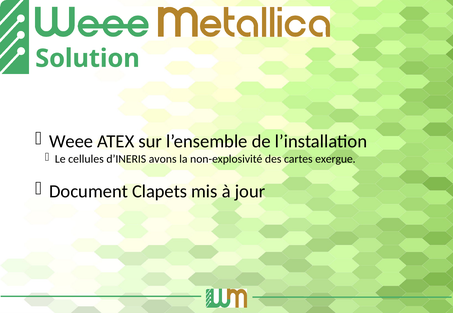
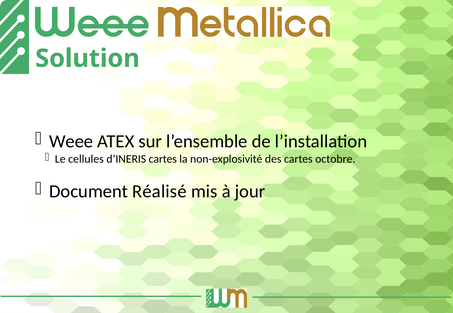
d’INERIS avons: avons -> cartes (163, 159)
exergue: exergue -> octobre (335, 159)
Clapets: Clapets -> Réalisé (159, 192)
